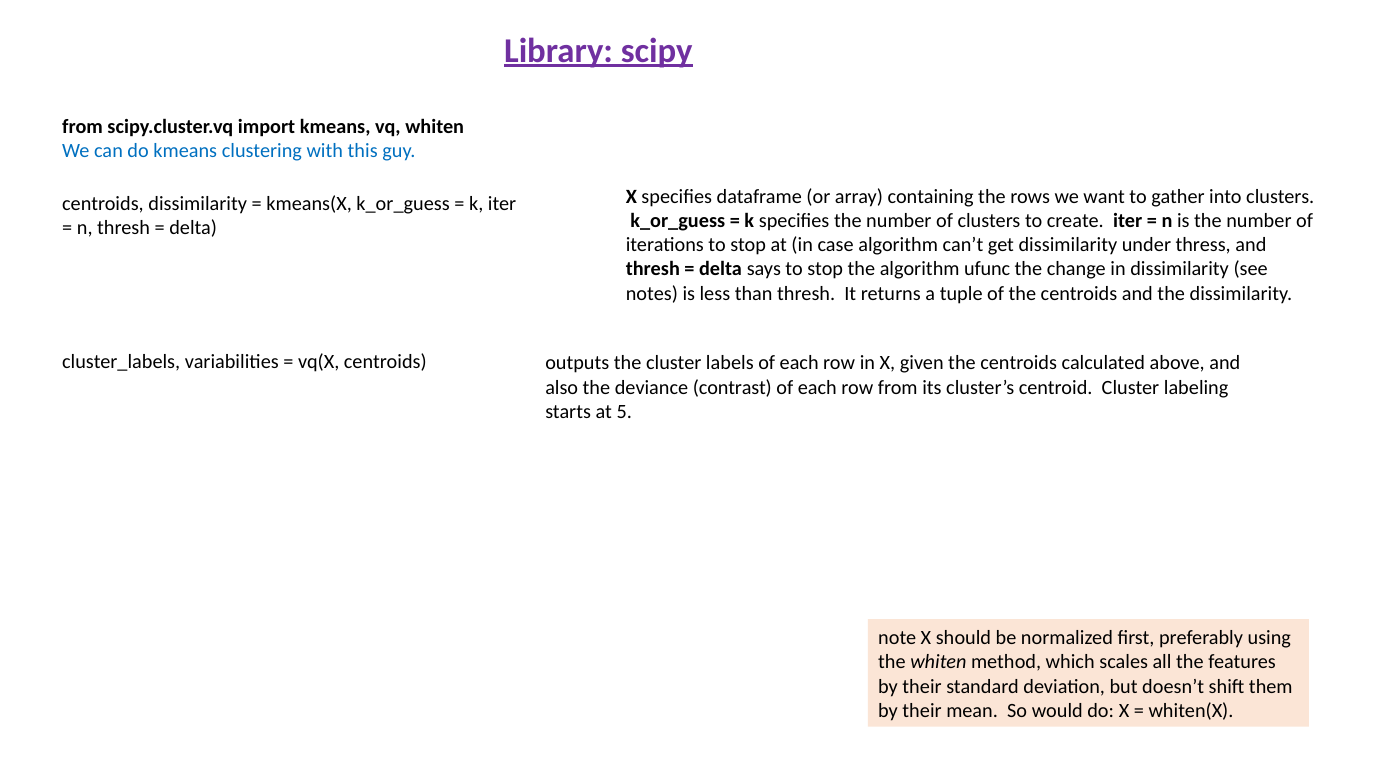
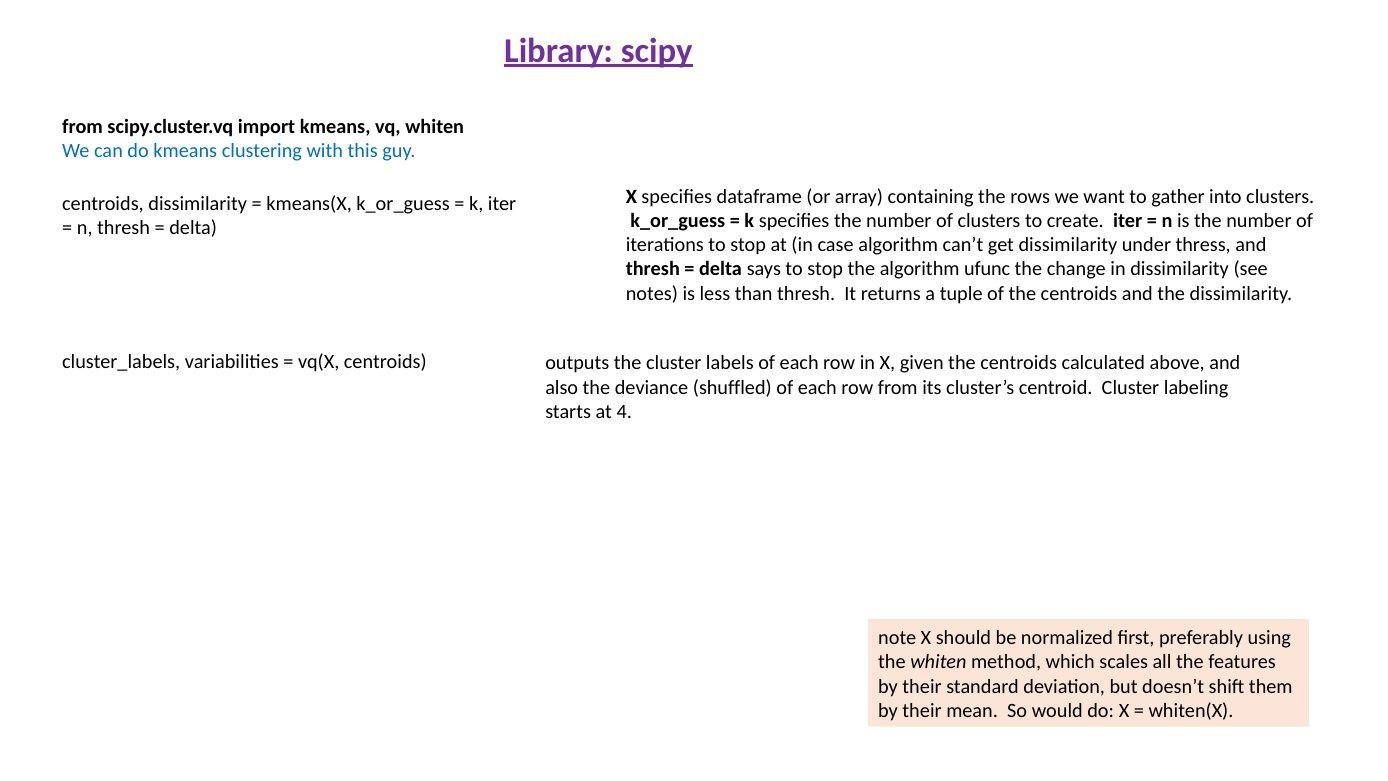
contrast: contrast -> shuffled (732, 387)
5: 5 -> 4 (624, 412)
